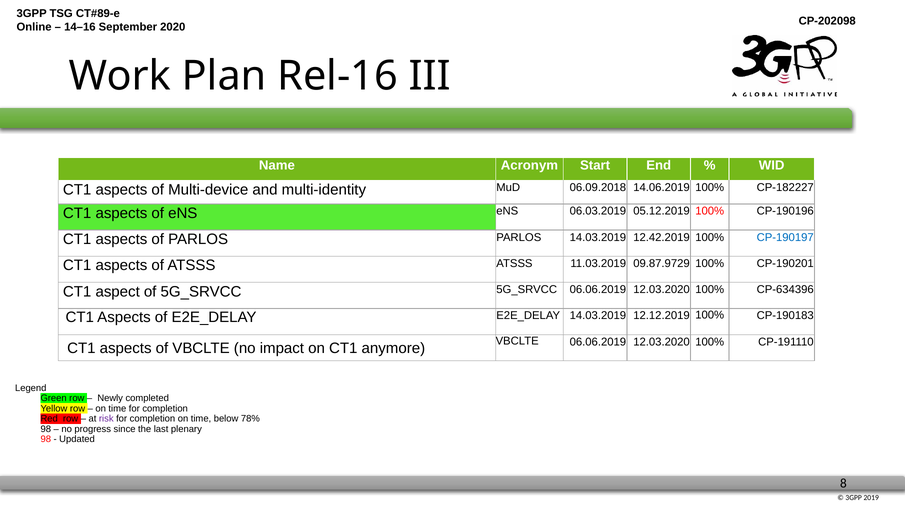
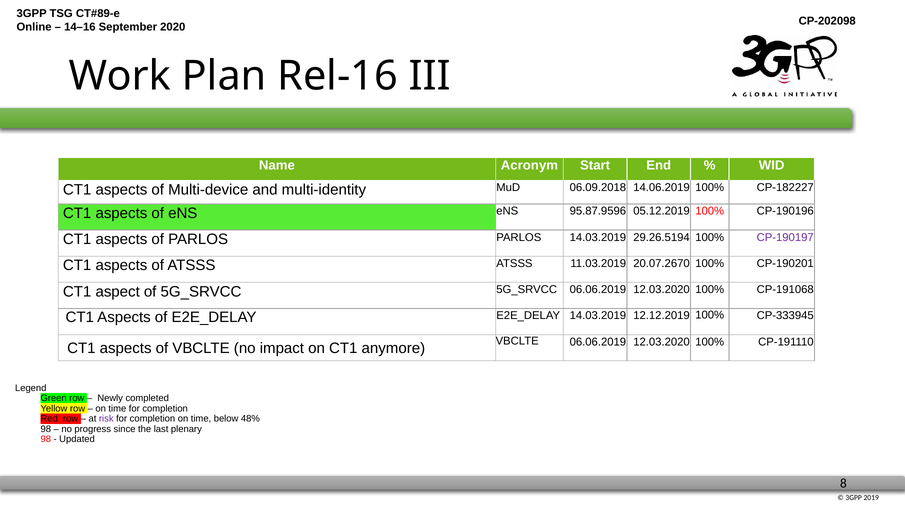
06.03.2019: 06.03.2019 -> 95.87.9596 (598, 211)
12.42.2019: 12.42.2019 -> 29.26.5194 (662, 237)
CP-190197 colour: blue -> purple (785, 237)
09.87.9729: 09.87.9729 -> 20.07.2670 (662, 263)
CP-634396: CP-634396 -> CP-191068 (785, 290)
CP-190183: CP-190183 -> CP-333945 (785, 316)
78%: 78% -> 48% (250, 419)
